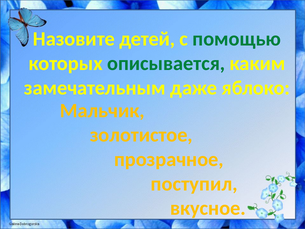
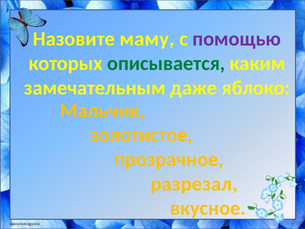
детей: детей -> маму (147, 39)
помощью colour: green -> purple (237, 39)
поступил: поступил -> разрезал (194, 184)
